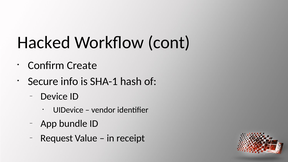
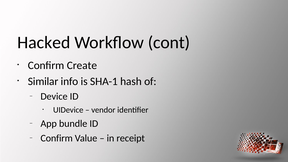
Secure: Secure -> Similar (43, 81)
Request: Request -> Confirm (57, 138)
